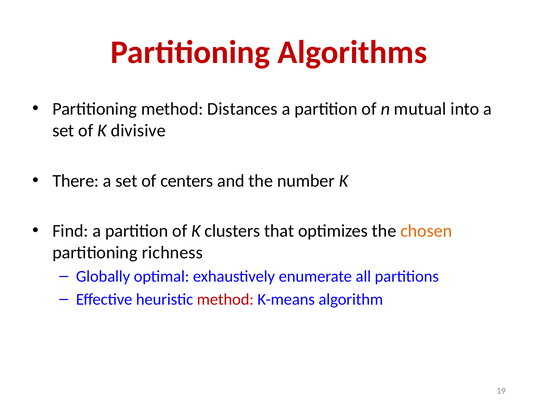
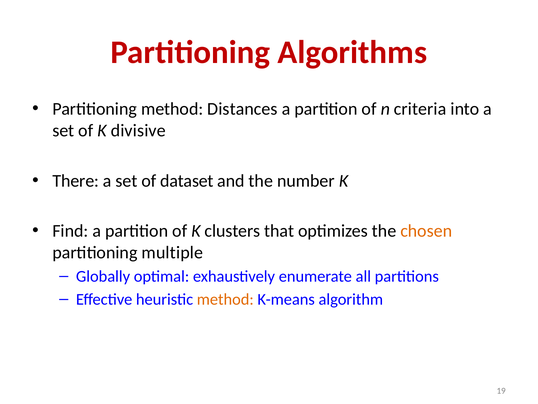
mutual: mutual -> criteria (420, 109)
centers: centers -> dataset (187, 181)
richness: richness -> multiple (172, 252)
method colour: red -> orange (225, 299)
